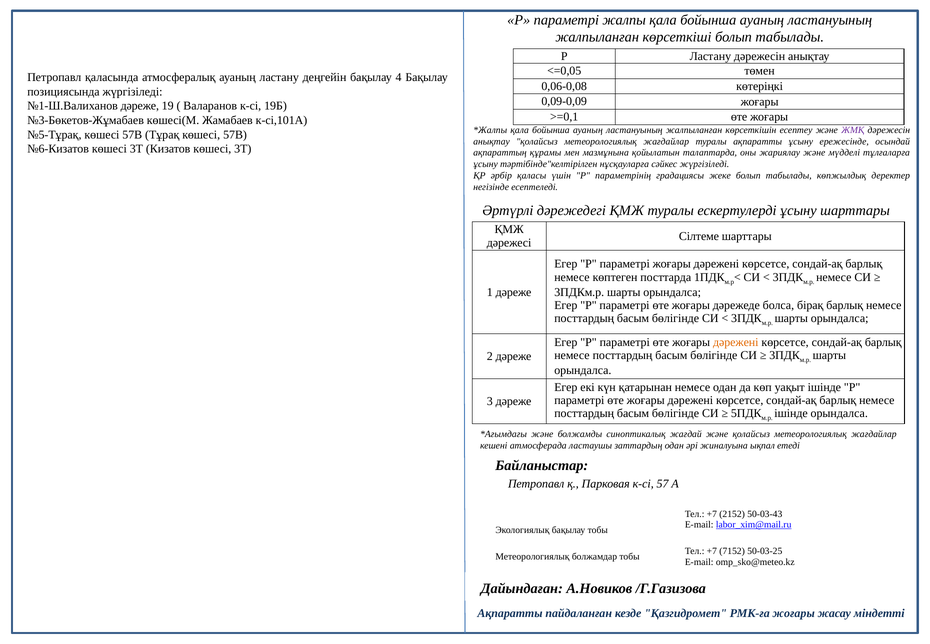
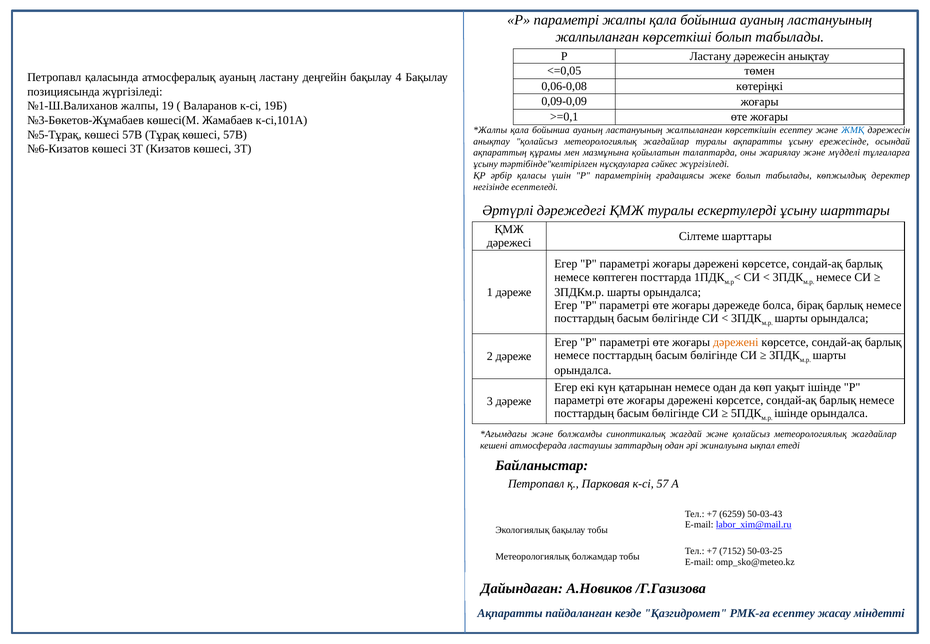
№1-Ш.Валиханов дәреже: дәреже -> жалпы (140, 106)
ЖМҚ colour: purple -> blue (853, 130)
2152: 2152 -> 6259 (732, 514)
РМК-ға жоғары: жоғары -> есептеу (794, 613)
